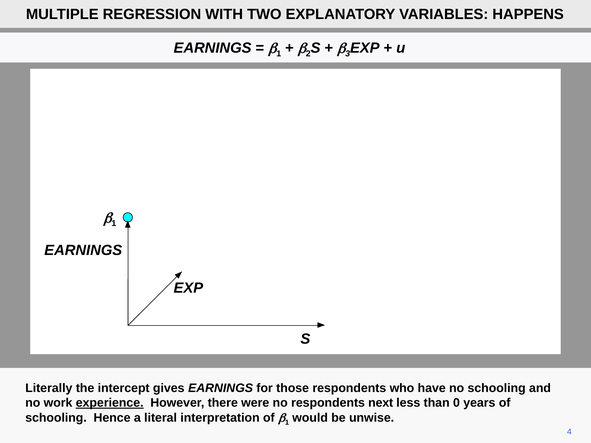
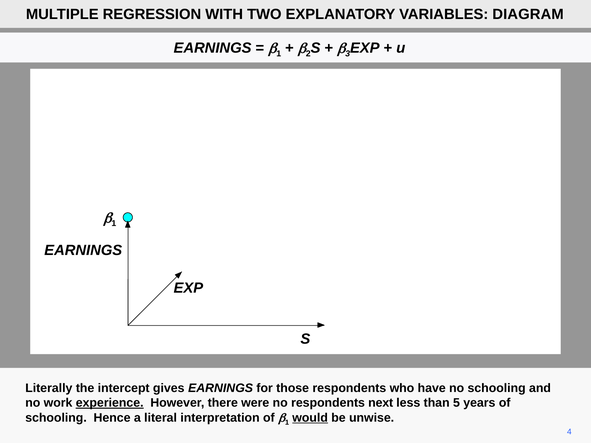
HAPPENS: HAPPENS -> DIAGRAM (528, 14)
0: 0 -> 5 (456, 403)
would underline: none -> present (310, 418)
